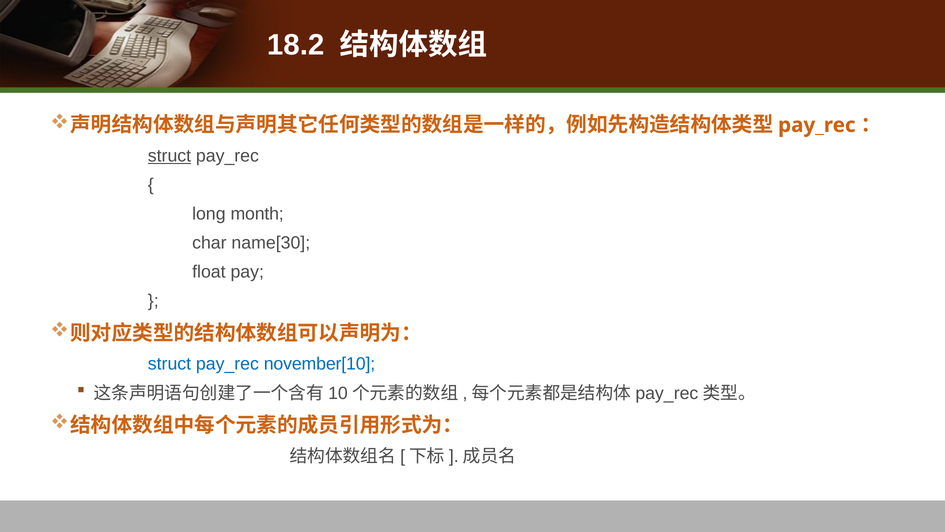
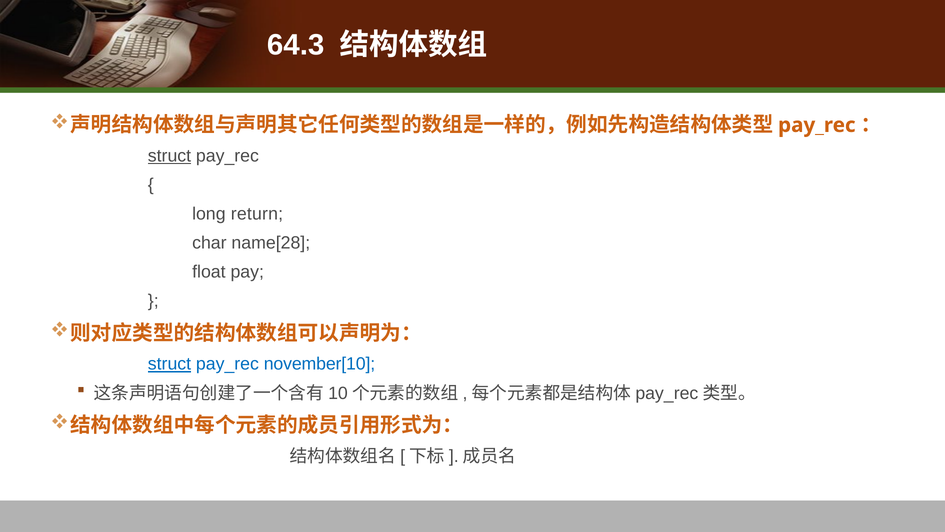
18.2: 18.2 -> 64.3 (296, 45)
month: month -> return (257, 214)
name[30: name[30 -> name[28 (271, 243)
struct underline: none -> present (169, 364)
